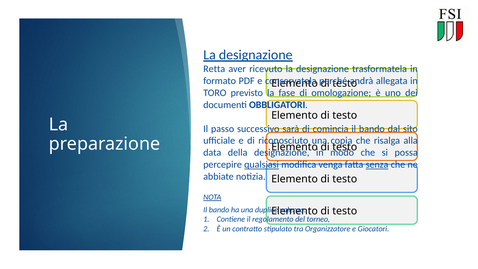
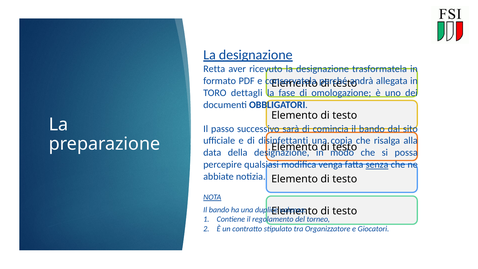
previsto: previsto -> dettagli (247, 93)
riconosciuto: riconosciuto -> disinfettanti (283, 141)
qualsiasi underline: present -> none (262, 165)
